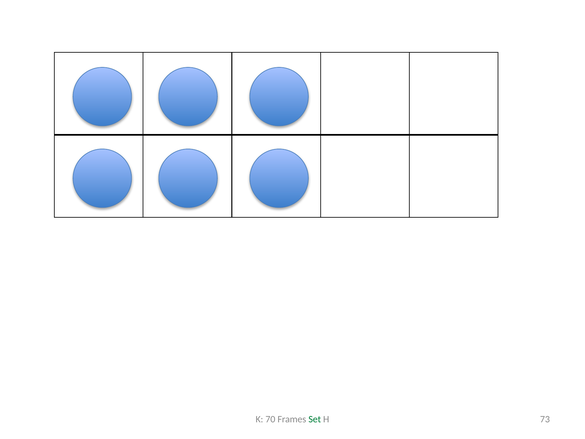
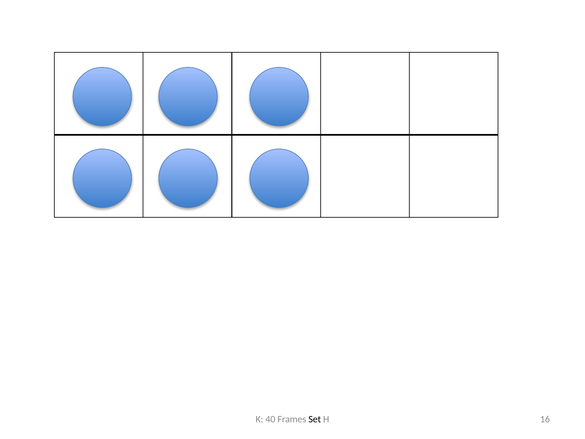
70: 70 -> 40 (270, 419)
Set colour: green -> black (315, 419)
73: 73 -> 16 (545, 419)
